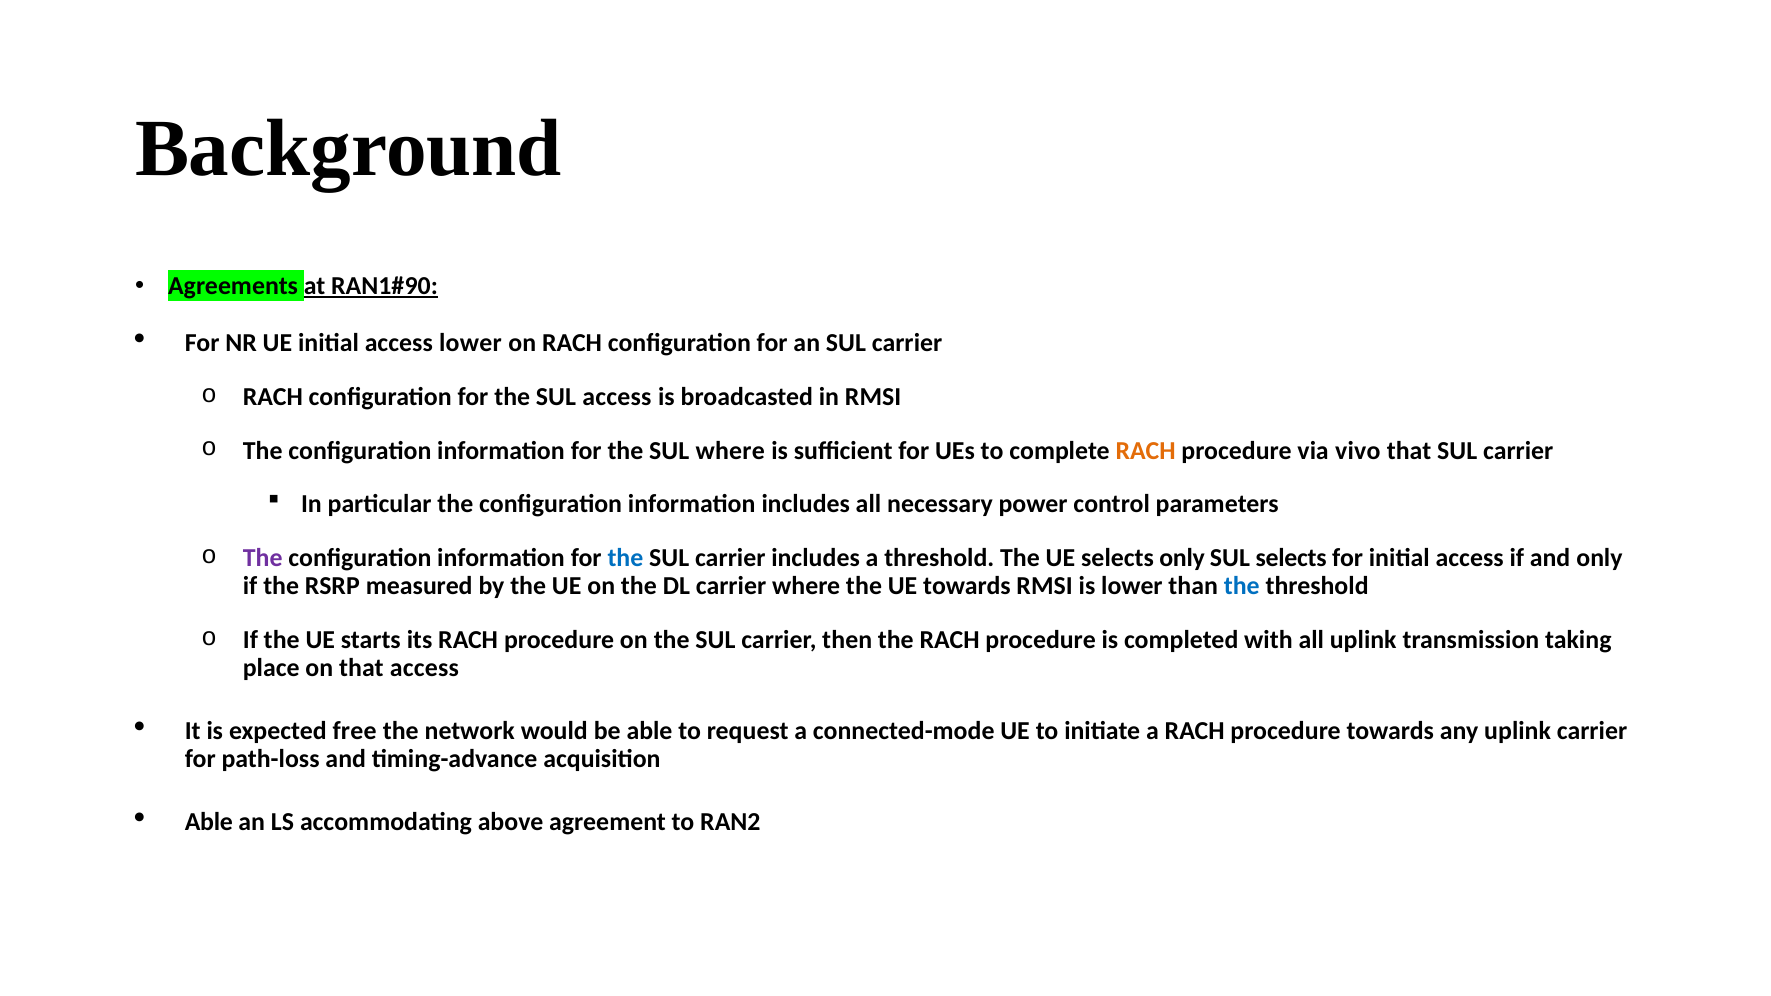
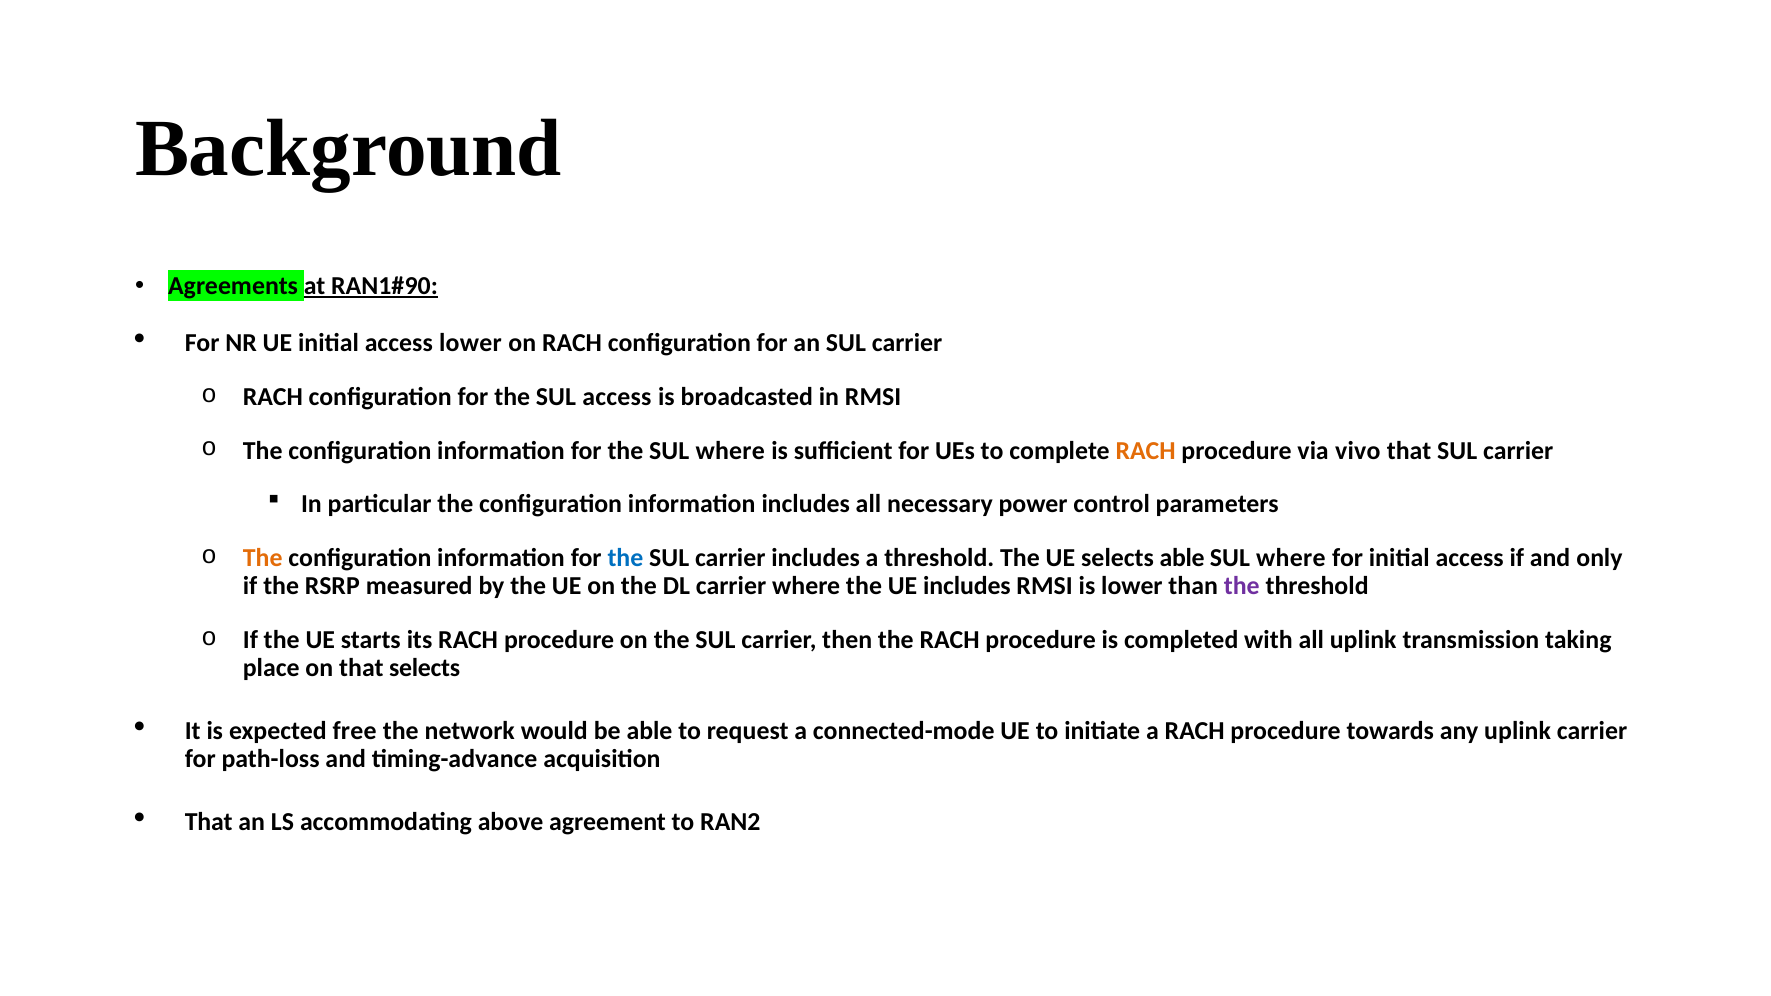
The colour: purple -> orange (263, 558)
selects only: only -> able (1182, 558)
selects: selects -> where (1291, 558)
UE towards: towards -> includes (967, 586)
the colour: blue -> purple (1242, 586)
that access: access -> selects (425, 668)
Able: Able -> That (209, 822)
